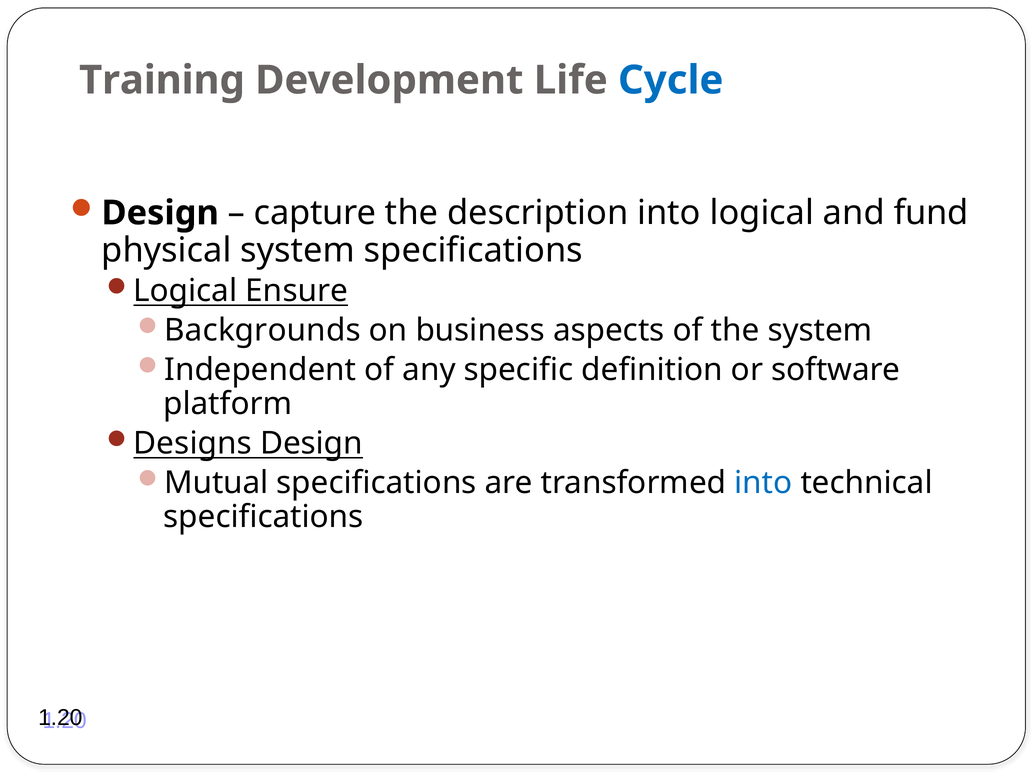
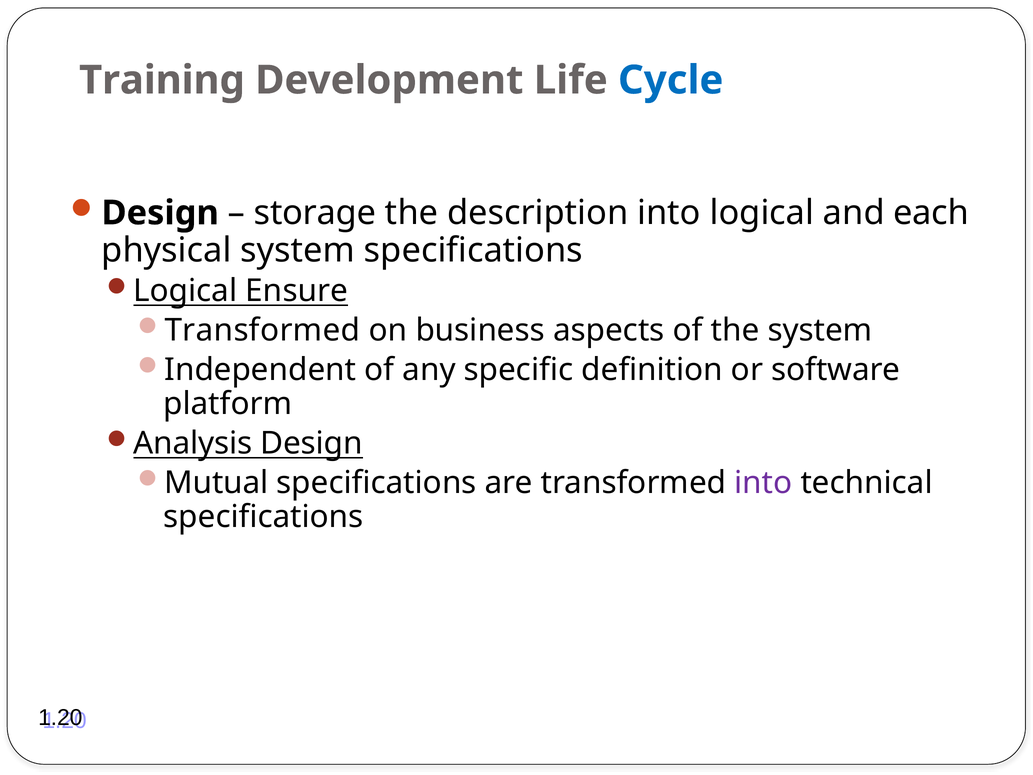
capture: capture -> storage (315, 213)
fund: fund -> each (931, 213)
Backgrounds: Backgrounds -> Transformed (262, 330)
Designs: Designs -> Analysis (193, 443)
into colour: blue -> purple (763, 483)
